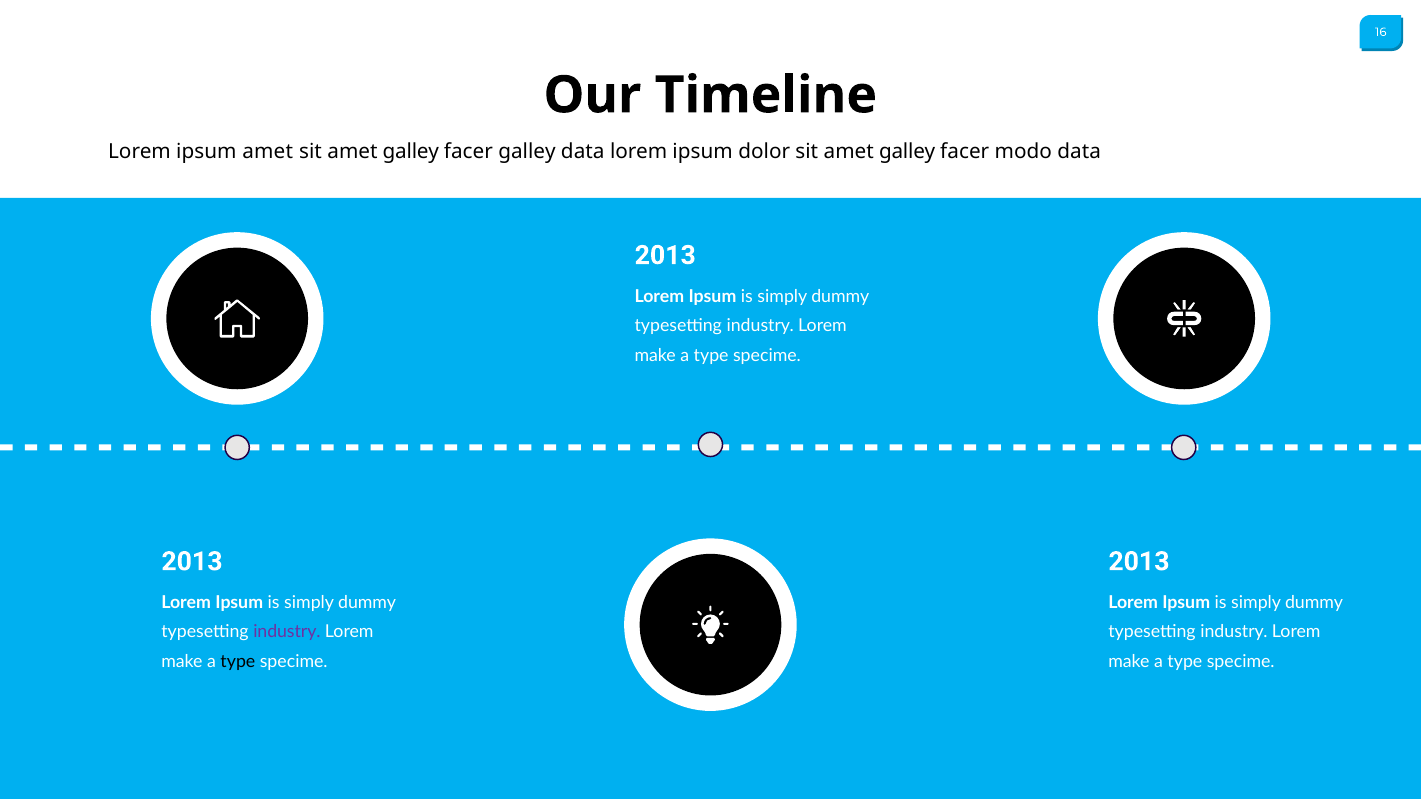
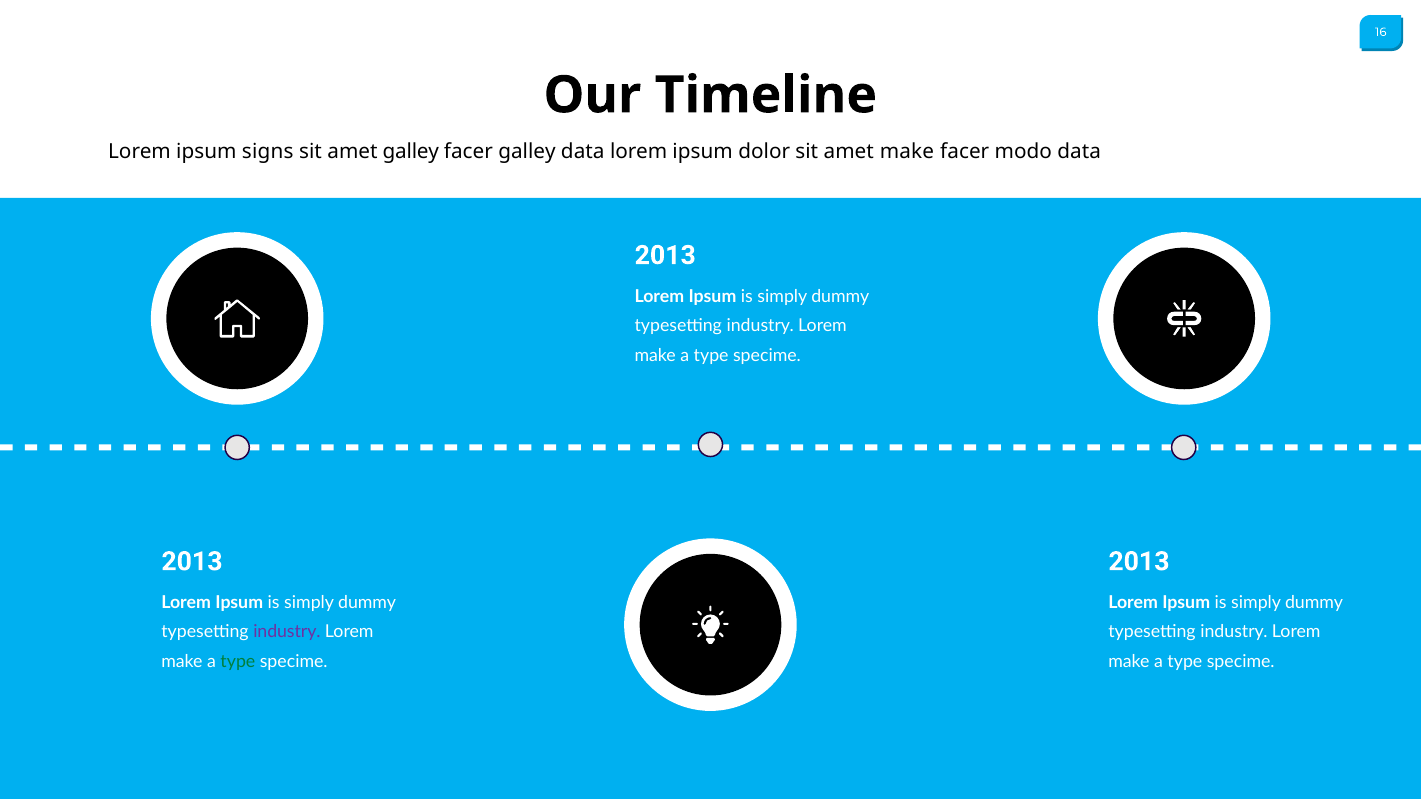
ipsum amet: amet -> signs (268, 151)
dolor sit amet galley: galley -> make (907, 151)
type colour: black -> green (238, 662)
